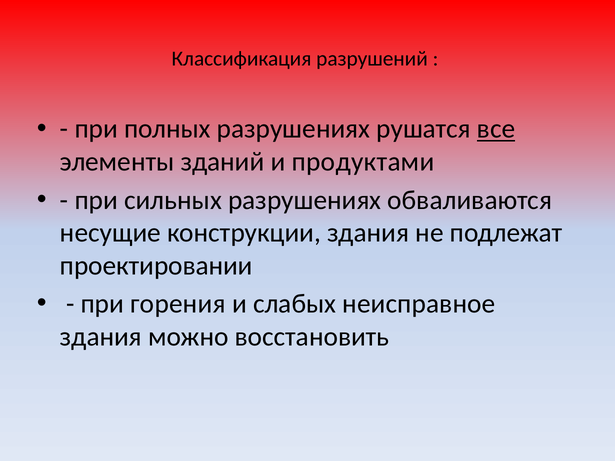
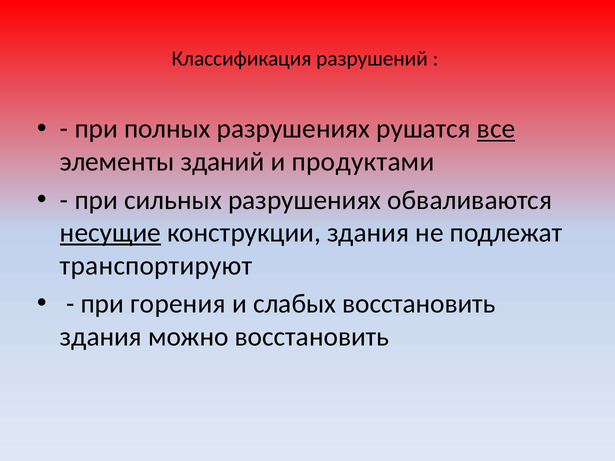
несущие underline: none -> present (110, 233)
проектировании: проектировании -> транспортируют (156, 266)
слабых неисправное: неисправное -> восстановить (419, 304)
